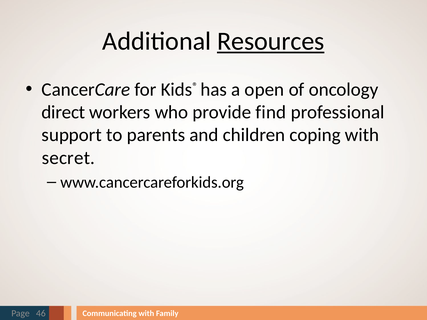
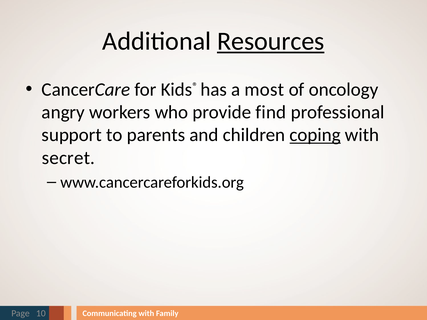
open: open -> most (264, 90)
direct: direct -> angry (63, 112)
coping underline: none -> present (315, 135)
46: 46 -> 10 (41, 314)
